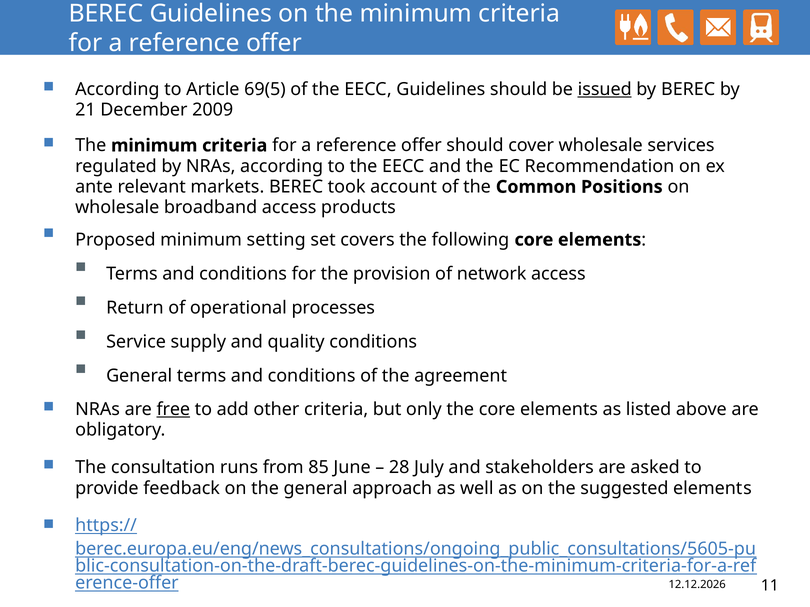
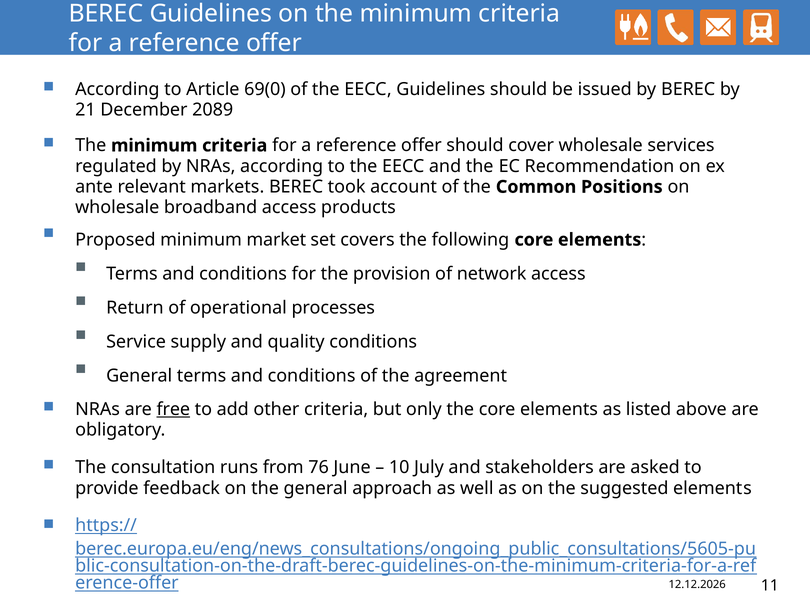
69(5: 69(5 -> 69(0 (265, 89)
issued underline: present -> none (605, 89)
2009: 2009 -> 2089 (213, 110)
setting: setting -> market (276, 240)
85: 85 -> 76 (319, 468)
28: 28 -> 10 (399, 468)
